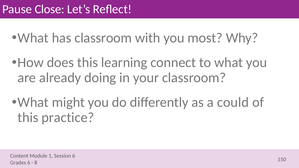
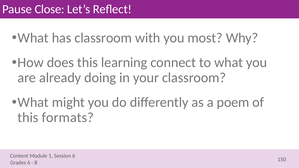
could: could -> poem (233, 102)
practice: practice -> formats (68, 118)
